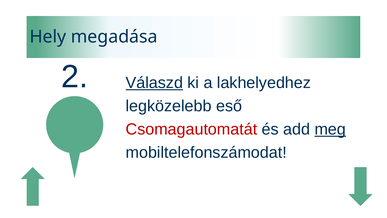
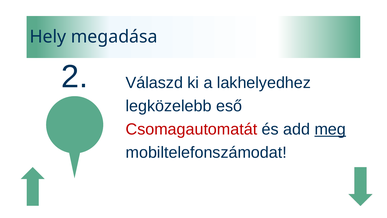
Válaszd underline: present -> none (154, 83)
